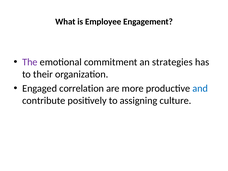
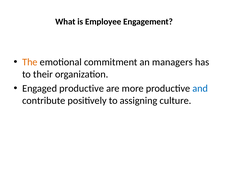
The colour: purple -> orange (30, 62)
strategies: strategies -> managers (172, 62)
Engaged correlation: correlation -> productive (82, 88)
